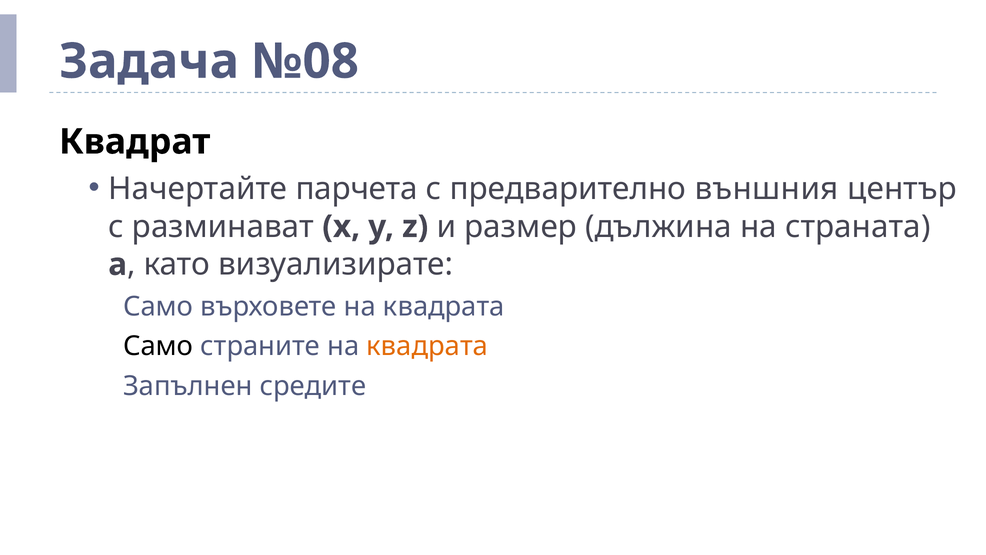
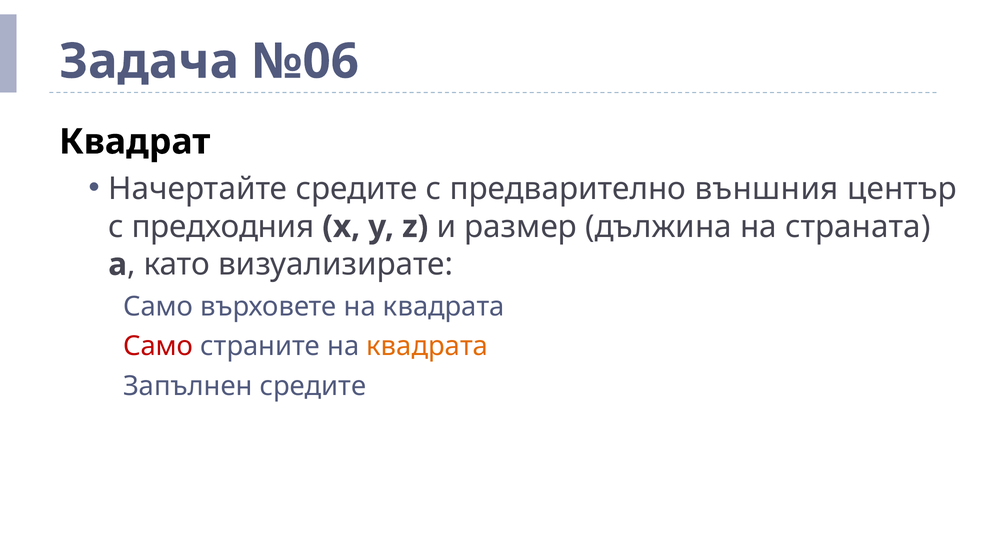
№08: №08 -> №06 (305, 61)
Начертайте парчета: парчета -> средите (357, 189)
разминават: разминават -> предходния (223, 227)
Само colour: black -> red (158, 346)
